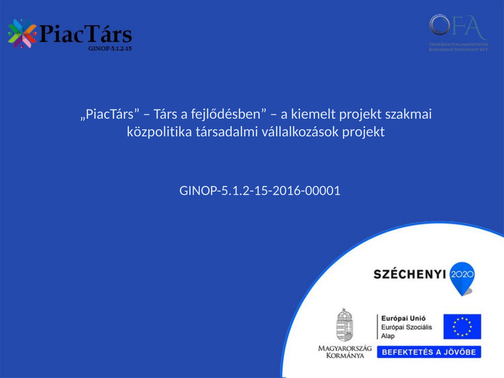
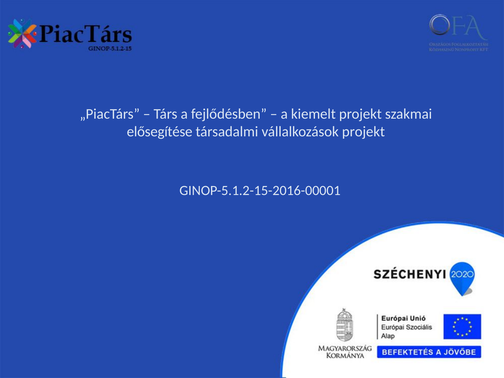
közpolitika: közpolitika -> elősegítése (160, 132)
